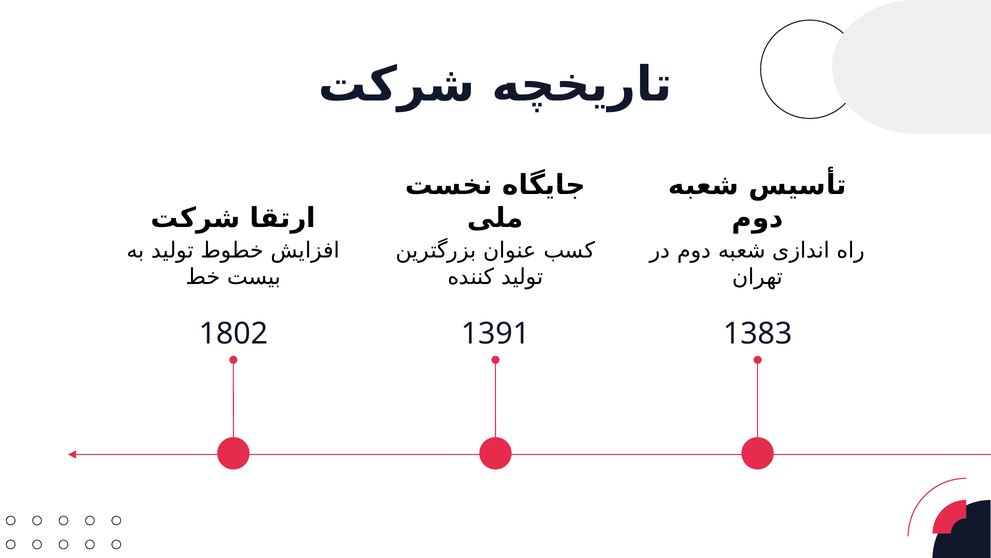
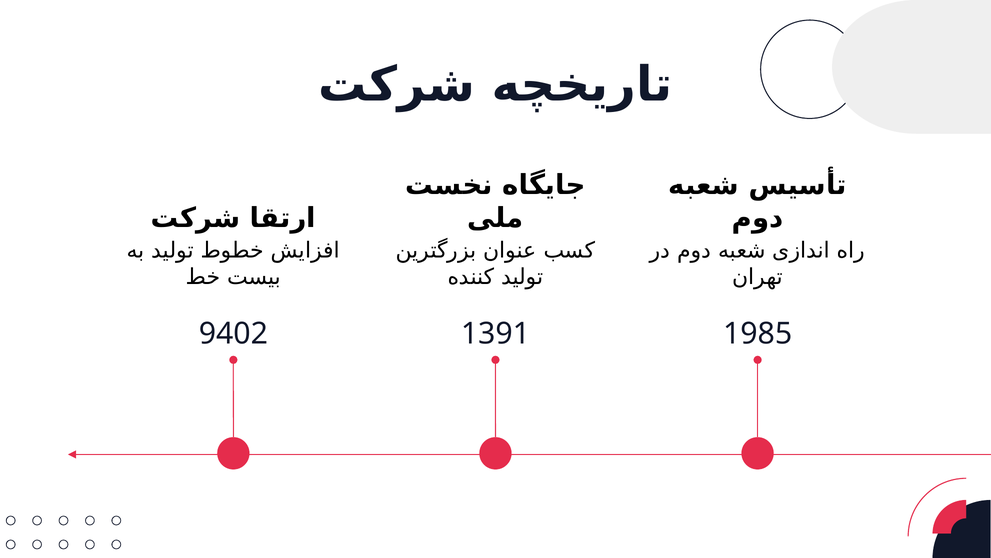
1802: 1802 -> 9402 (233, 334)
1383: 1383 -> 1985 (758, 334)
